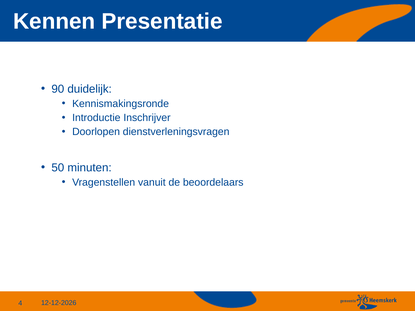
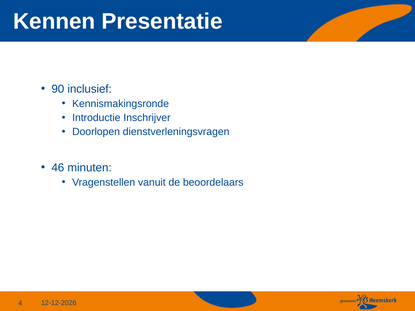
duidelijk: duidelijk -> inclusief (90, 89)
50: 50 -> 46 (58, 168)
